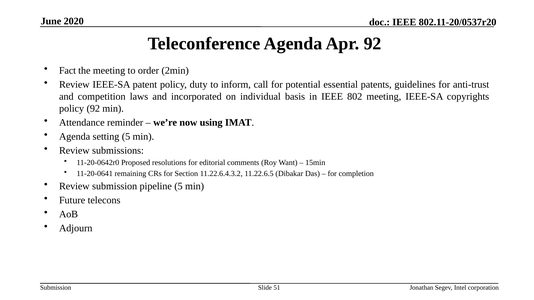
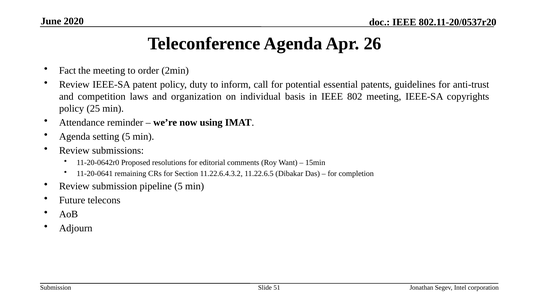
Apr 92: 92 -> 26 (373, 44)
incorporated: incorporated -> organization (196, 97)
policy 92: 92 -> 25 (93, 109)
